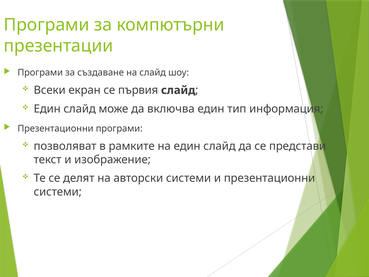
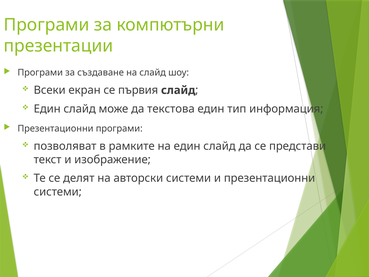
включва: включва -> текстова (171, 109)
